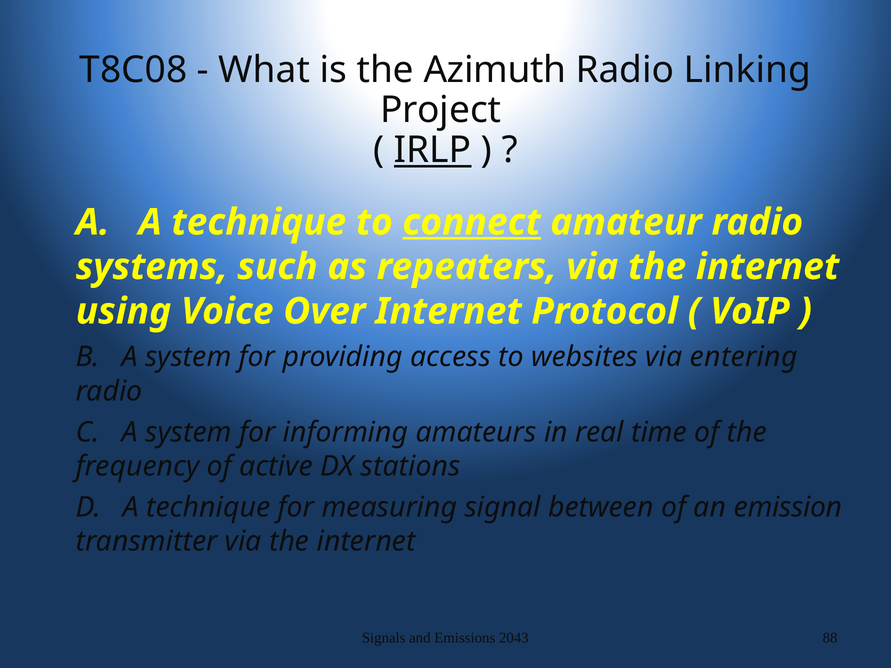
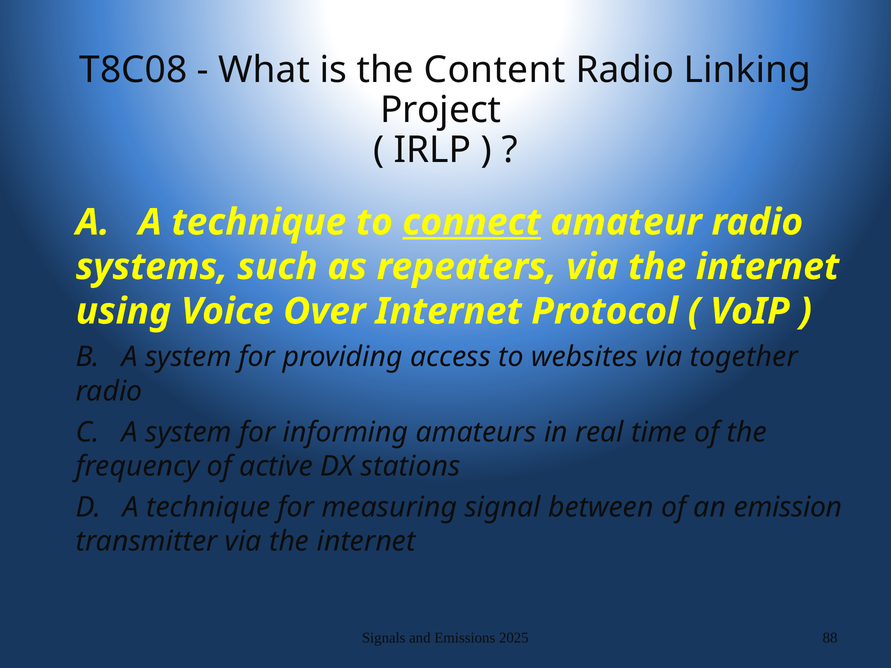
Azimuth: Azimuth -> Content (495, 70)
IRLP underline: present -> none (433, 150)
entering: entering -> together (744, 357)
2043: 2043 -> 2025 (514, 638)
